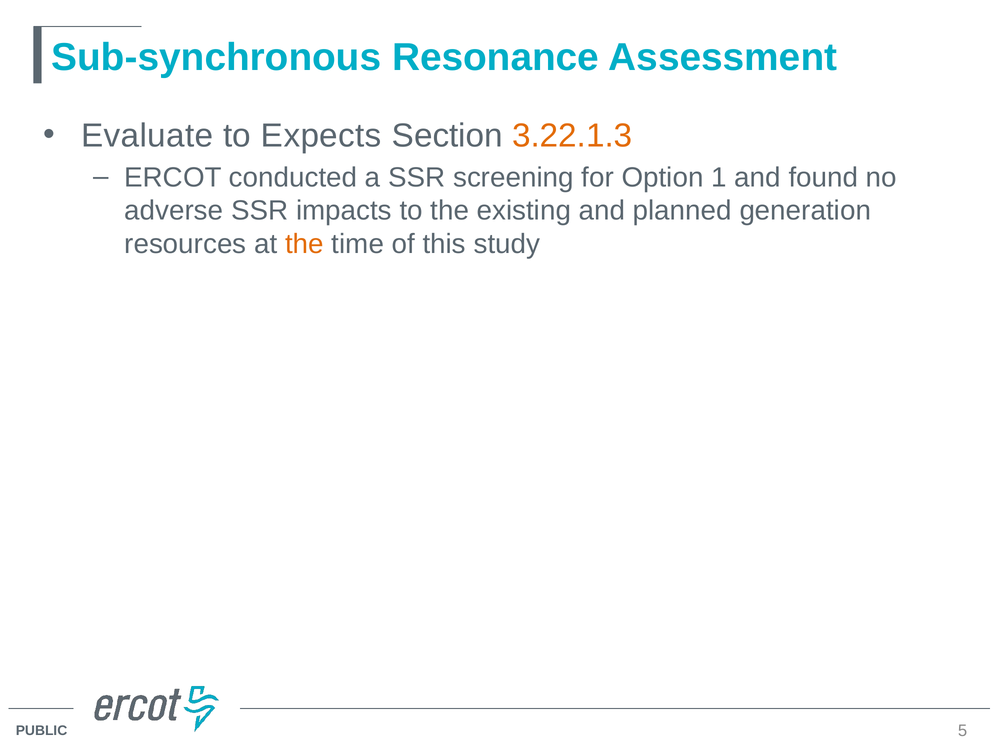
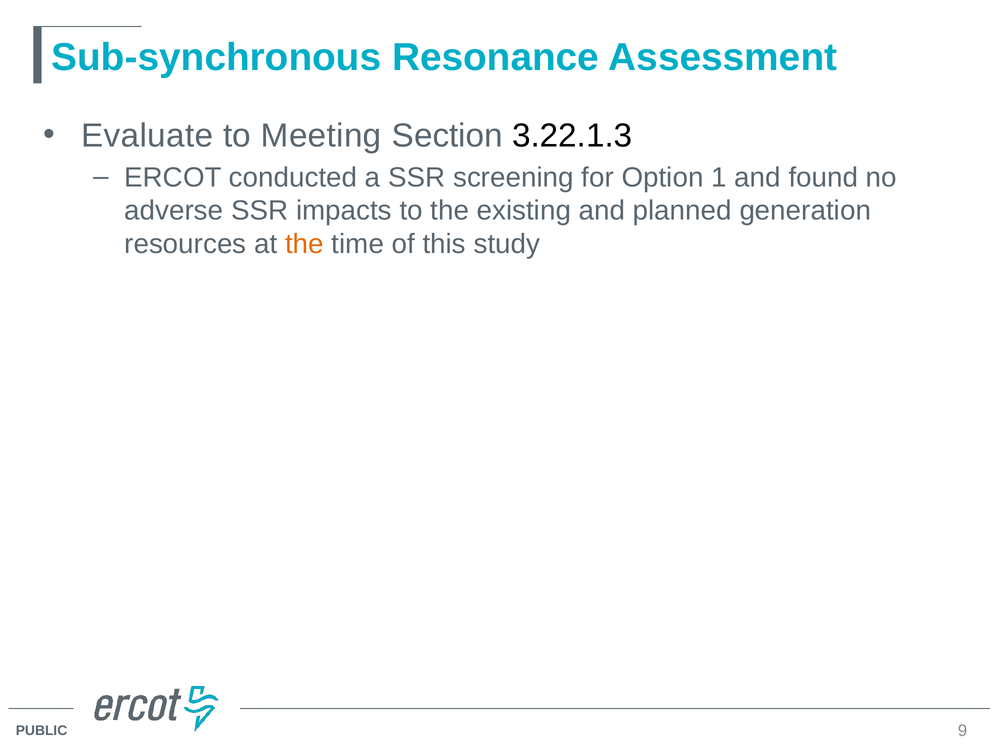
Expects: Expects -> Meeting (321, 136)
3.22.1.3 colour: orange -> black (572, 136)
5: 5 -> 9 (963, 731)
